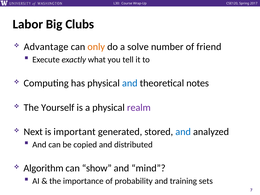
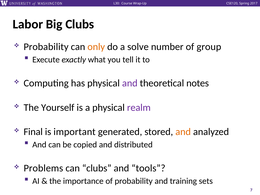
Advantage: Advantage -> Probability (46, 47)
friend: friend -> group (209, 47)
and colour: blue -> purple (130, 83)
Next: Next -> Final (33, 132)
and colour: blue -> orange (183, 132)
Algorithm: Algorithm -> Problems (43, 168)
can show: show -> clubs (97, 168)
mind: mind -> tools (148, 168)
